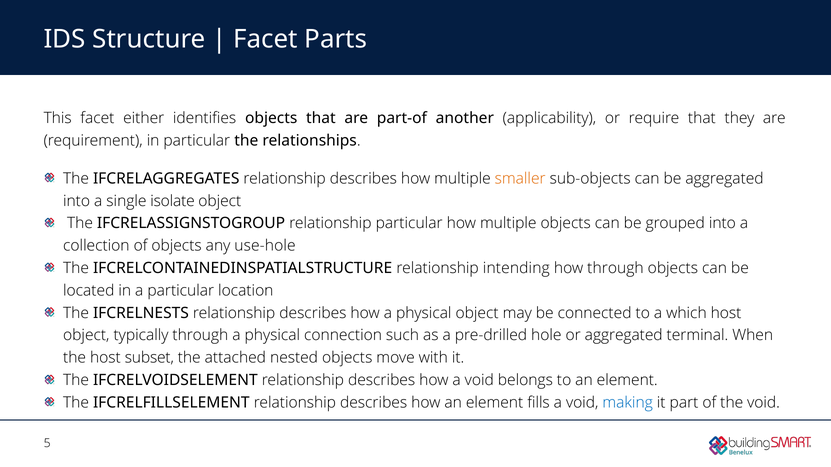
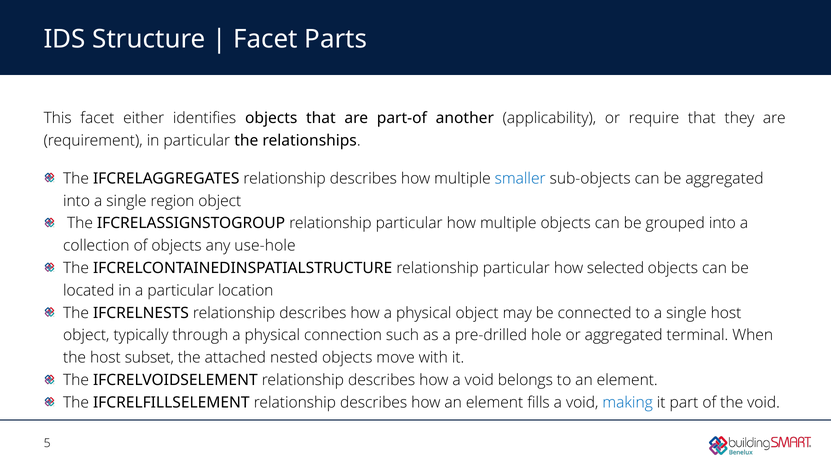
smaller colour: orange -> blue (520, 179)
isolate: isolate -> region (172, 201)
IFCRELCONTAINEDINSPATIALSTRUCTURE relationship intending: intending -> particular (516, 268)
how through: through -> selected (616, 268)
to a which: which -> single (686, 313)
